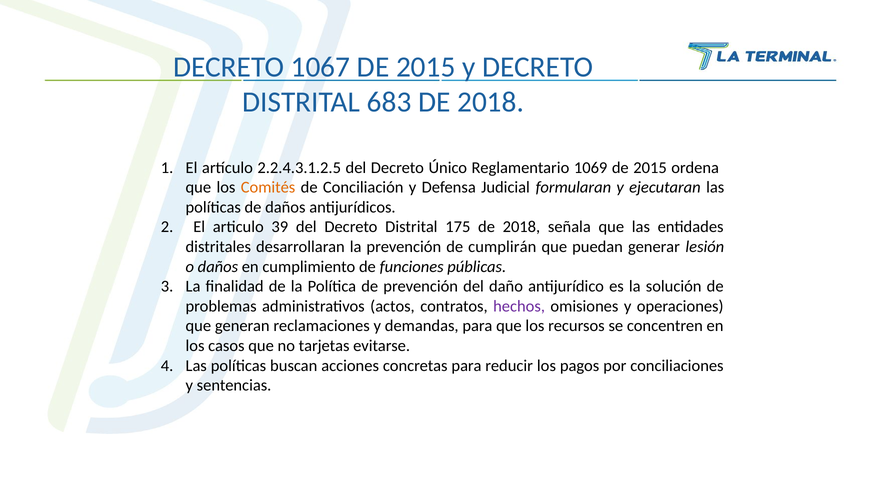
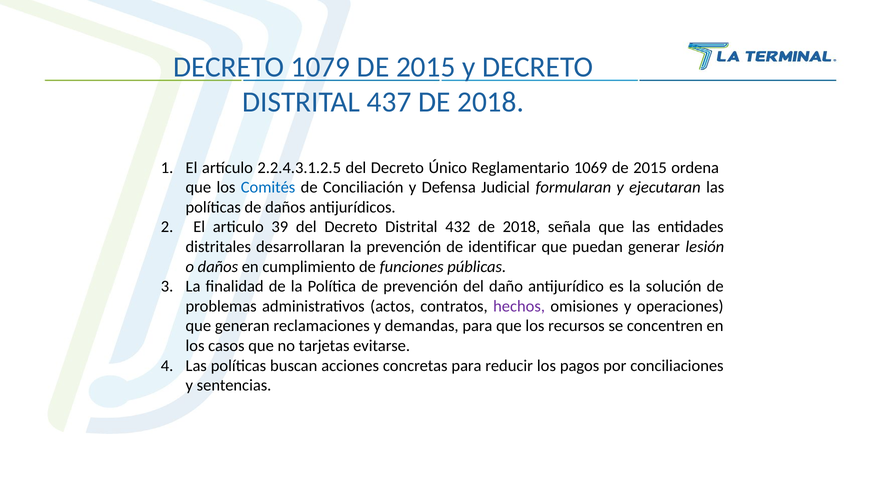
1067: 1067 -> 1079 (320, 67)
683: 683 -> 437 (389, 102)
Comités colour: orange -> blue (268, 188)
175: 175 -> 432 (458, 227)
cumplirán: cumplirán -> identificar (502, 247)
